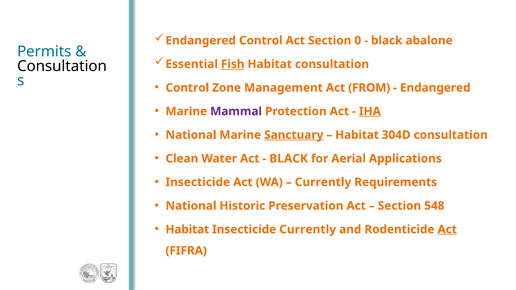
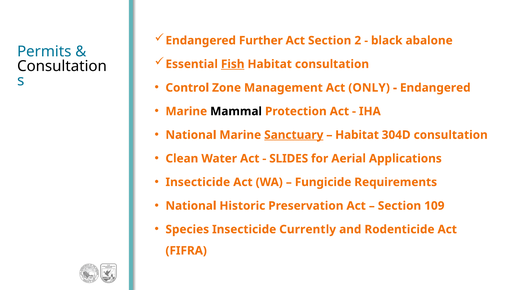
Endangered Control: Control -> Further (261, 41)
0: 0 -> 2 (358, 41)
FROM: FROM -> ONLY (369, 88)
Mammal colour: purple -> black (236, 111)
IHA underline: present -> none (370, 111)
BLACK: BLACK -> SLIDES (289, 159)
Currently: Currently -> Fungicide (323, 182)
548: 548 -> 109 (434, 206)
Habitat: Habitat -> Species (187, 230)
Act underline: present -> none (447, 230)
